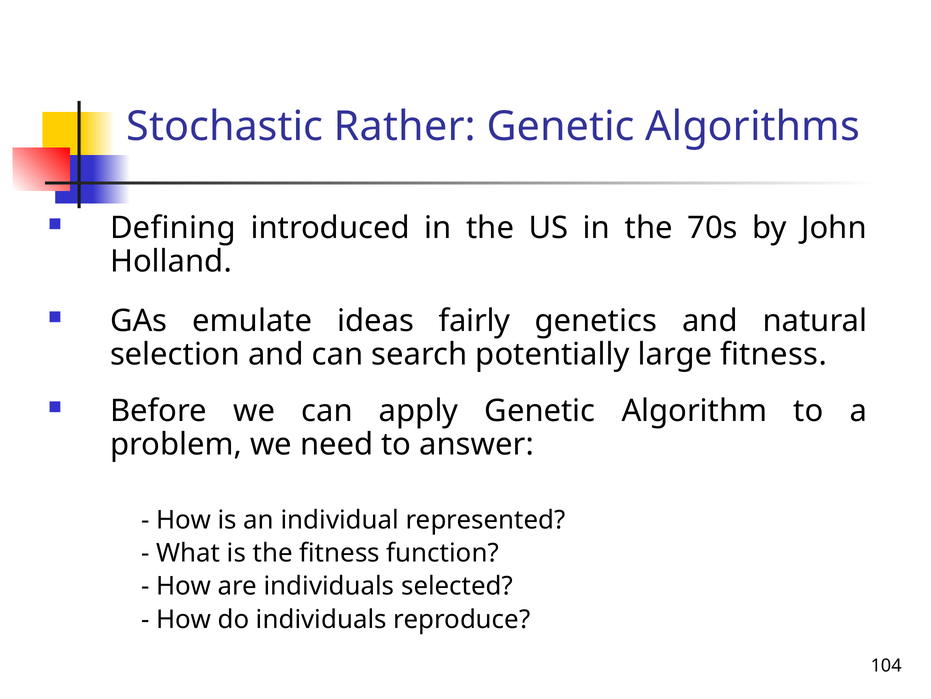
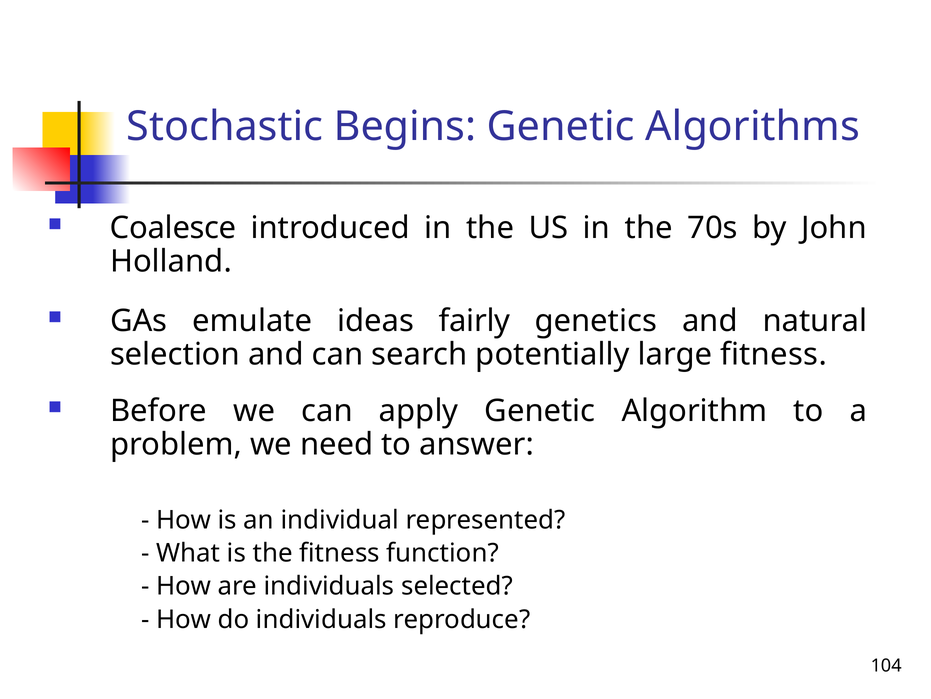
Rather: Rather -> Begins (405, 127)
Defining: Defining -> Coalesce (173, 228)
